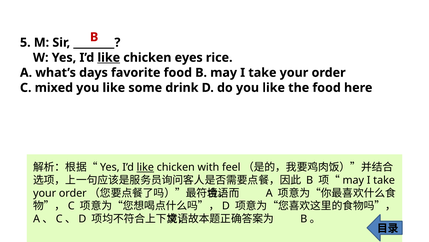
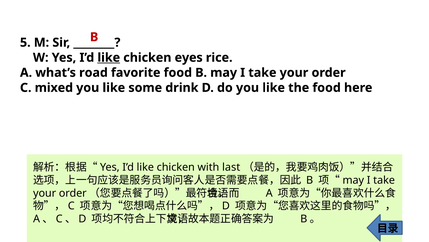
days: days -> road (93, 72)
like underline: present -> none (145, 167)
feel: feel -> last (231, 167)
